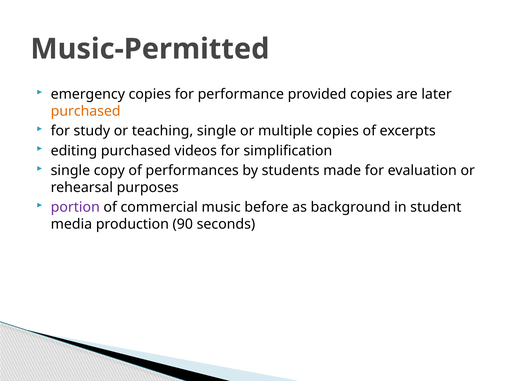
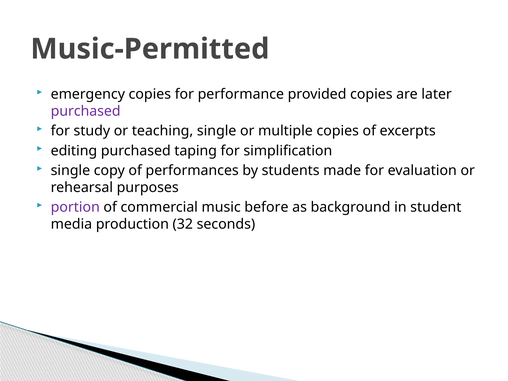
purchased colour: orange -> purple (86, 111)
videos: videos -> taping (196, 151)
90: 90 -> 32 (183, 224)
